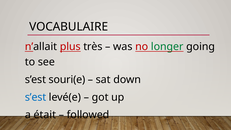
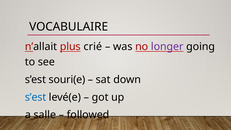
très: très -> crié (93, 47)
longer colour: green -> purple (167, 47)
était: était -> salle (45, 115)
